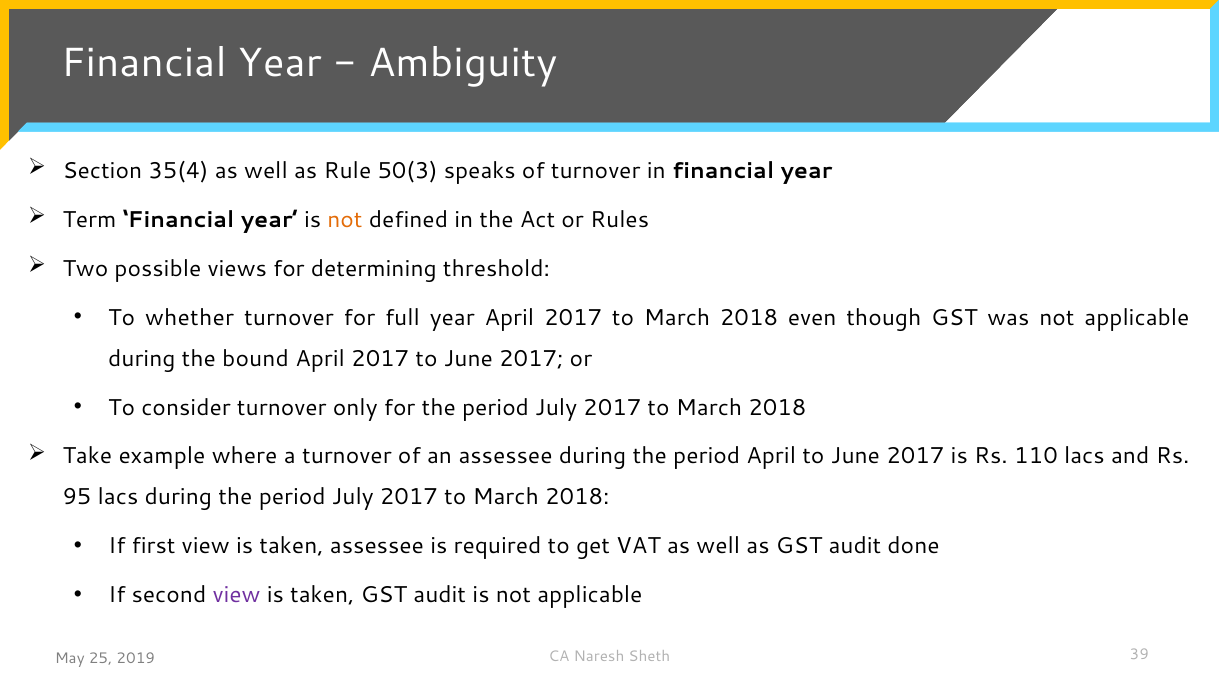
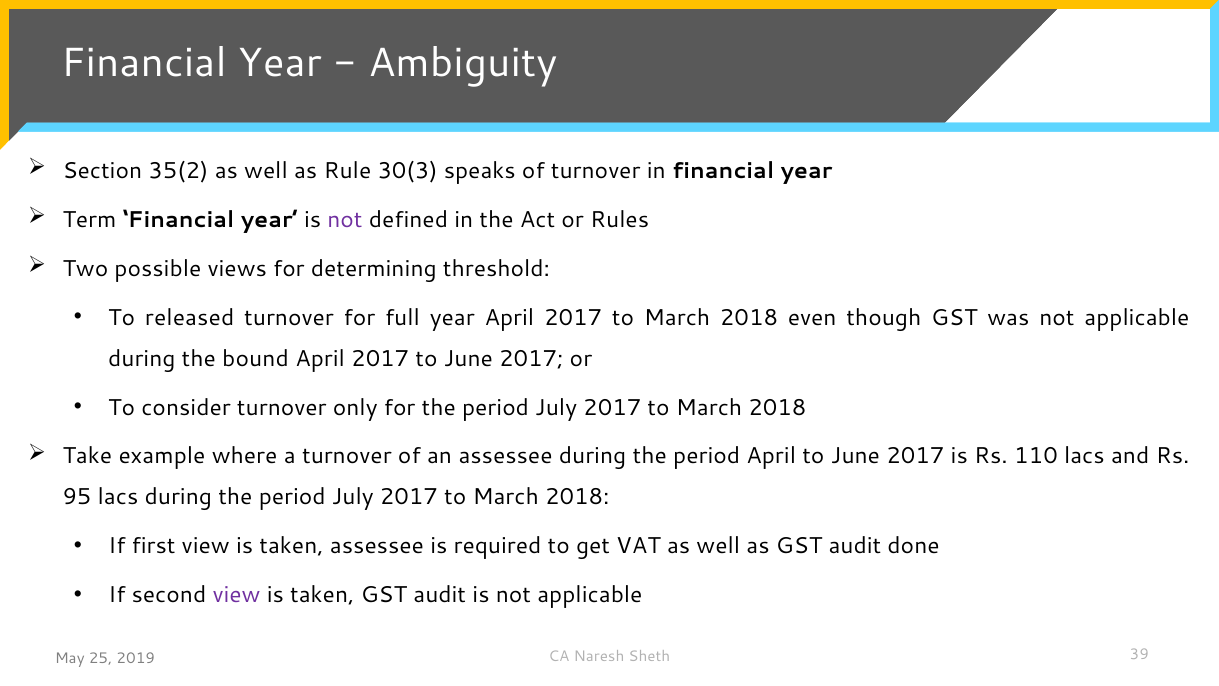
35(4: 35(4 -> 35(2 (178, 171)
50(3: 50(3 -> 30(3 (408, 171)
not colour: orange -> purple (345, 220)
whether: whether -> released (190, 317)
